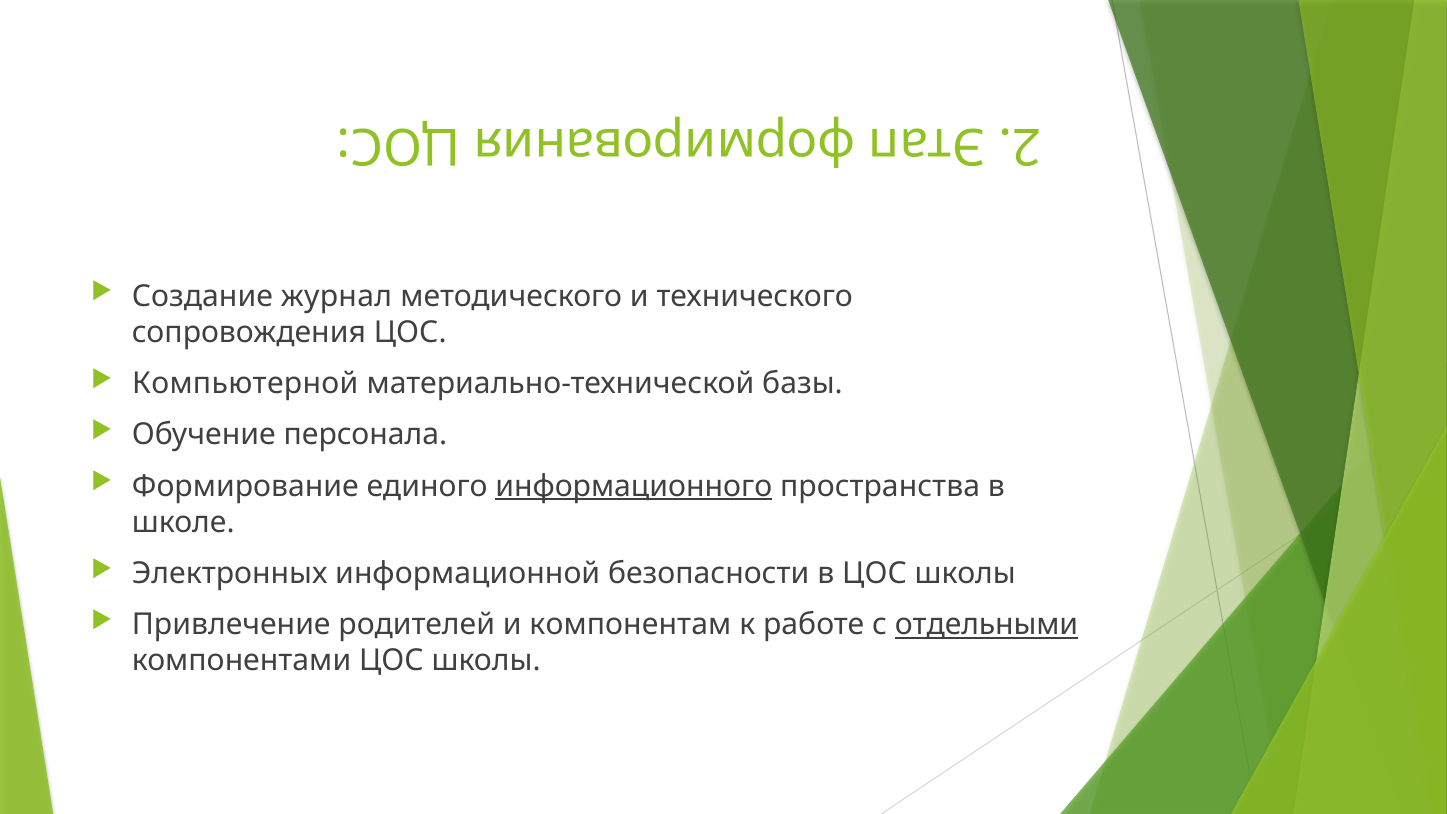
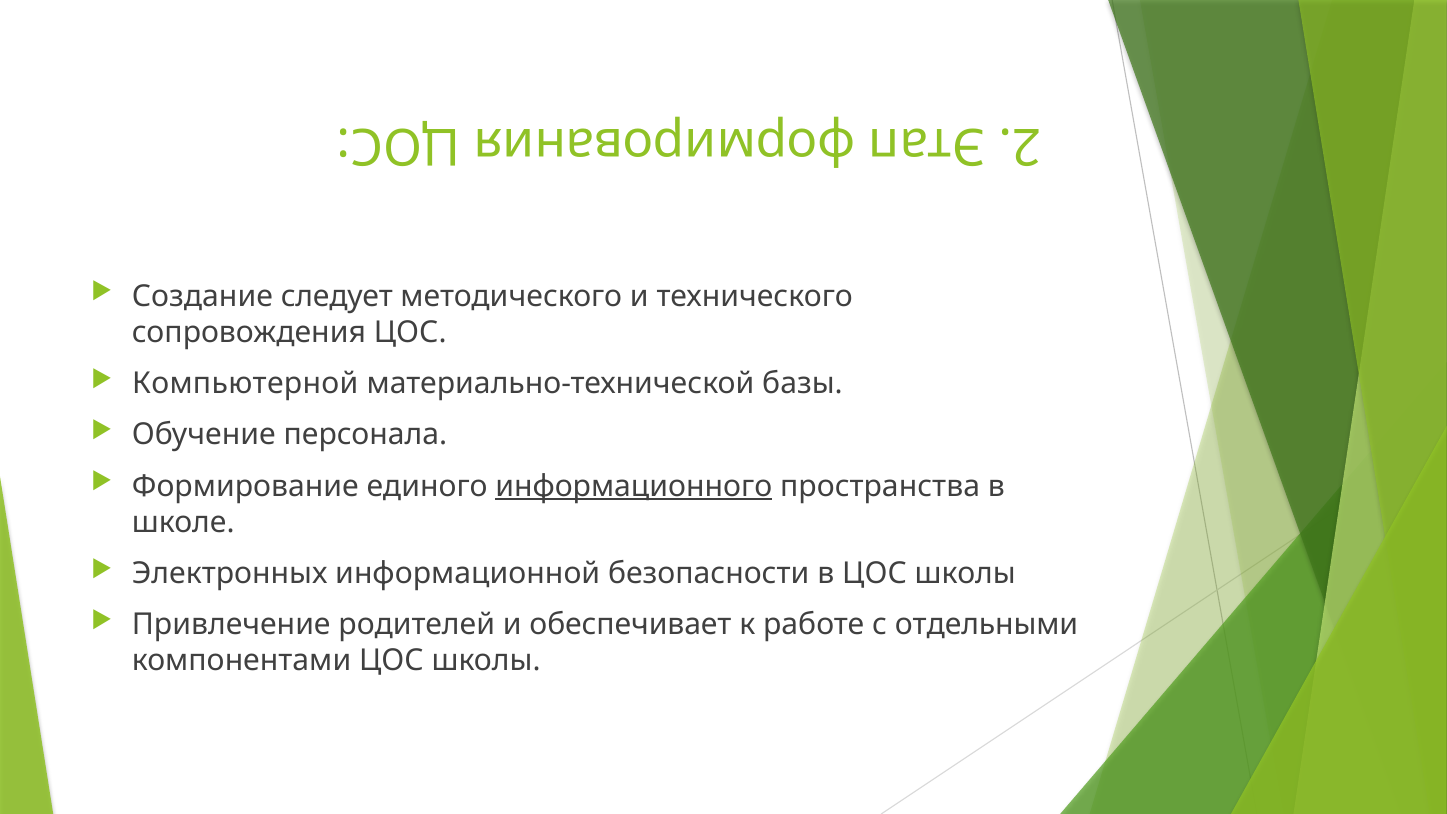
журнал: журнал -> следует (337, 296)
компонентам: компонентам -> обеспечивает (630, 625)
отдельными underline: present -> none (987, 625)
